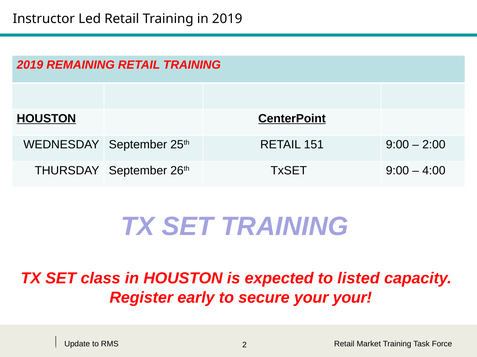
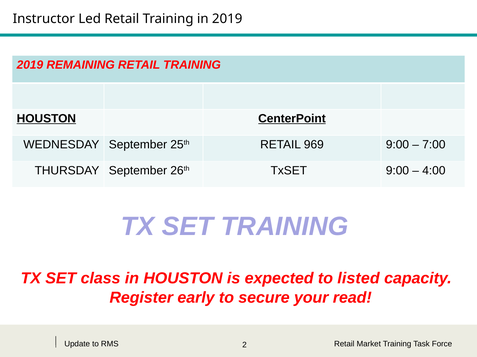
151: 151 -> 969 (314, 145)
2:00: 2:00 -> 7:00 (434, 145)
your your: your -> read (352, 298)
